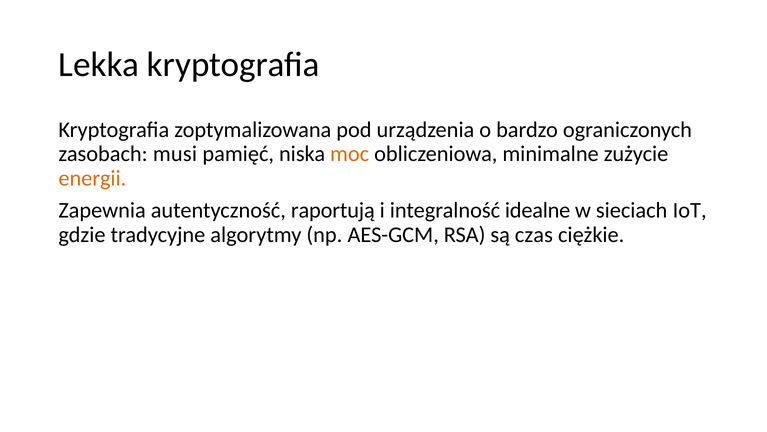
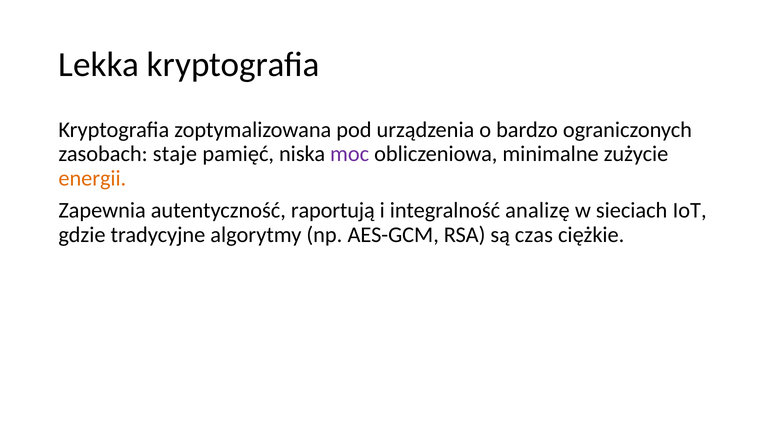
musi: musi -> staje (175, 154)
moc colour: orange -> purple (350, 154)
idealne: idealne -> analizę (537, 210)
